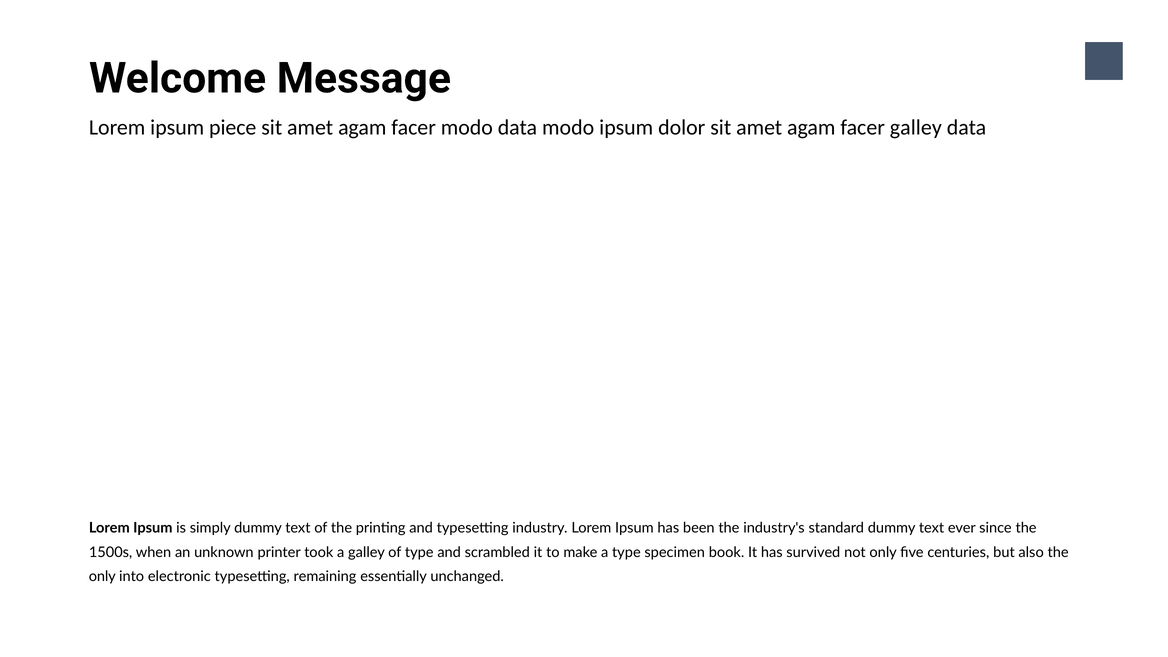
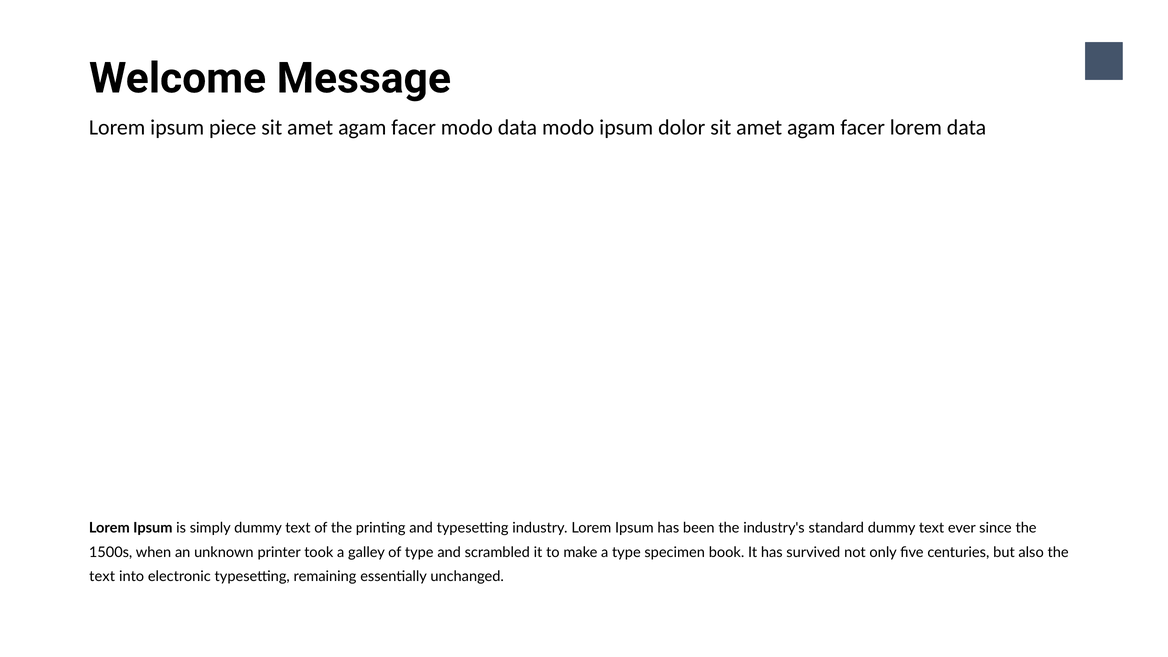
facer galley: galley -> lorem (916, 128)
only: only -> text (102, 577)
